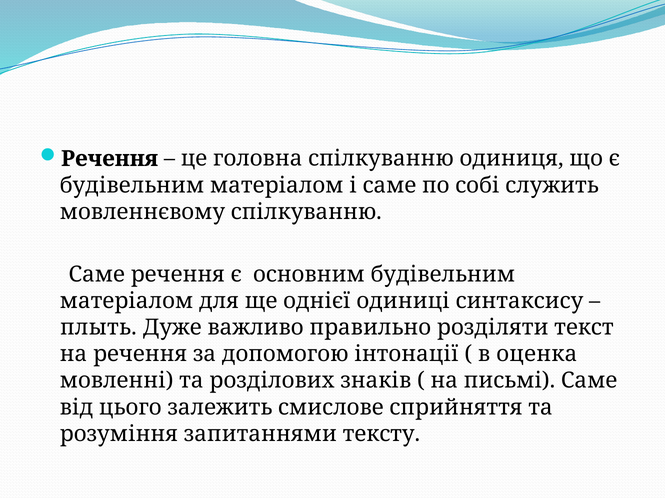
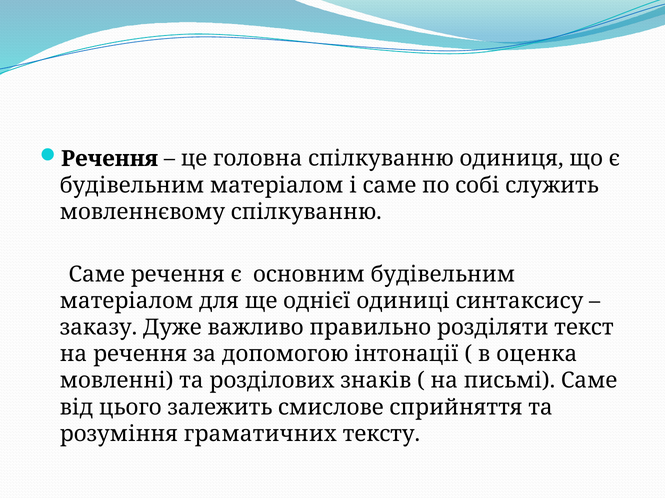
плыть: плыть -> заказу (98, 328)
запитаннями: запитаннями -> граматичних (260, 434)
